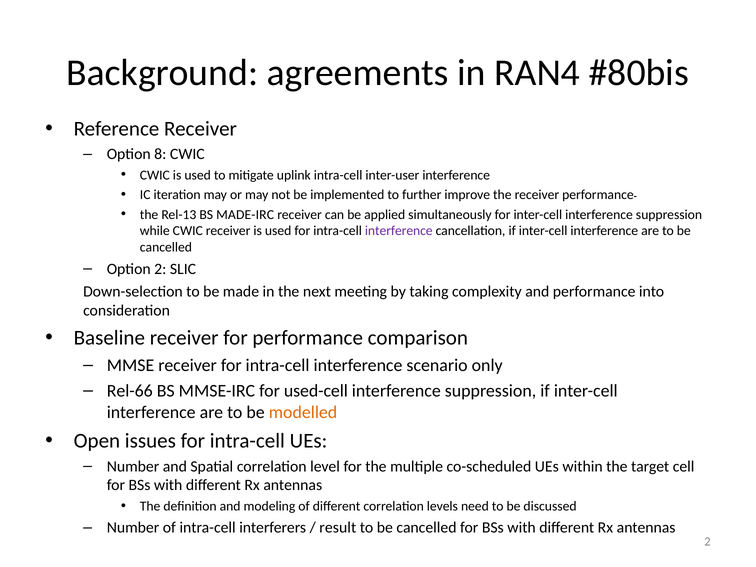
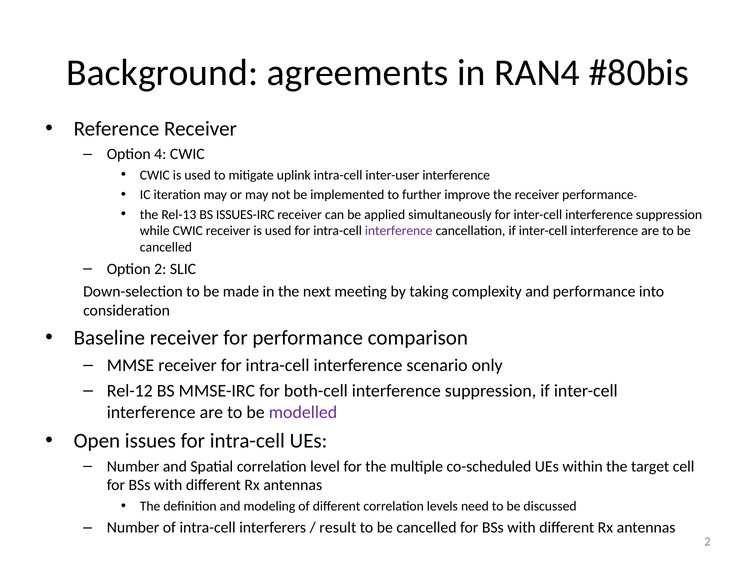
8: 8 -> 4 (160, 154)
MADE-IRC: MADE-IRC -> ISSUES-IRC (245, 215)
Rel-66: Rel-66 -> Rel-12 (130, 391)
used-cell: used-cell -> both-cell (316, 391)
modelled colour: orange -> purple (303, 412)
